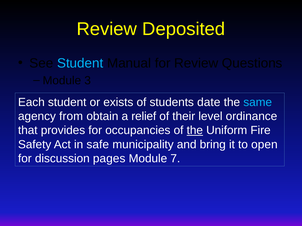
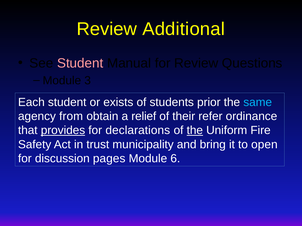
Deposited: Deposited -> Additional (184, 29)
Student colour: light blue -> pink (80, 63)
date: date -> prior (209, 102)
level: level -> refer (210, 117)
provides underline: none -> present (63, 131)
occupancies: occupancies -> declarations (138, 131)
safe: safe -> trust (98, 145)
7: 7 -> 6 (175, 159)
